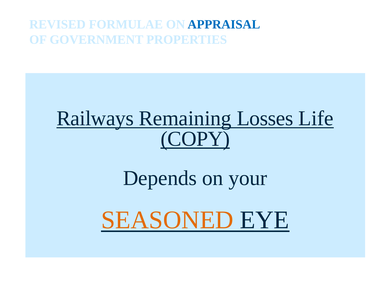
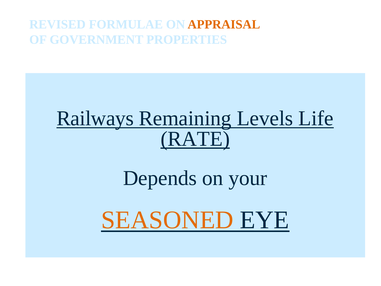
APPRAISAL colour: blue -> orange (224, 24)
Losses: Losses -> Levels (265, 118)
COPY: COPY -> RATE (195, 139)
